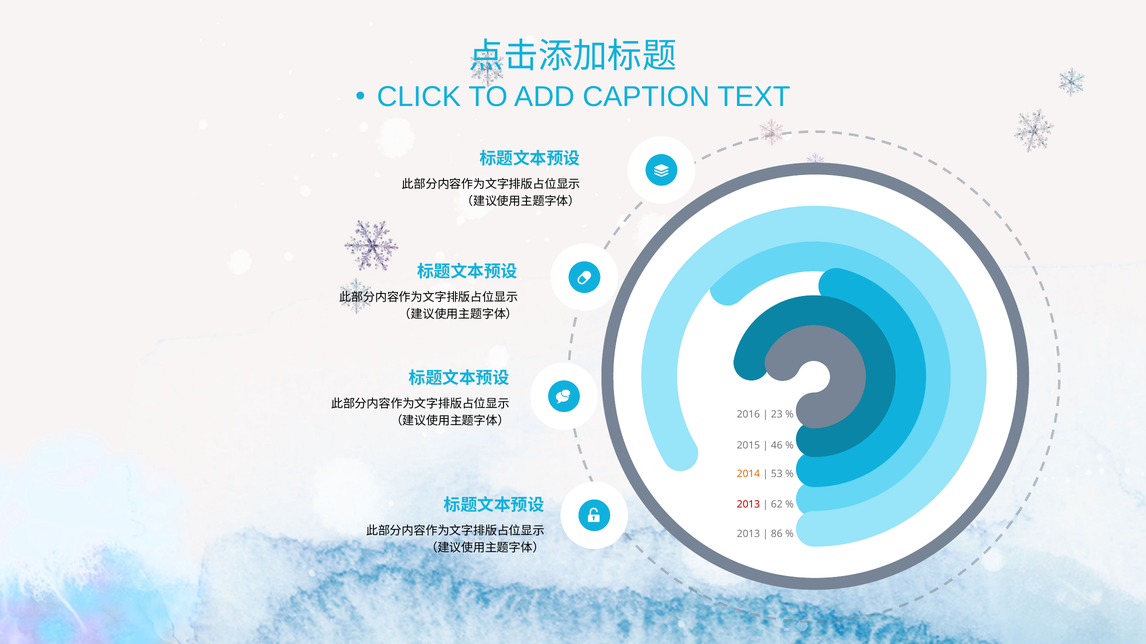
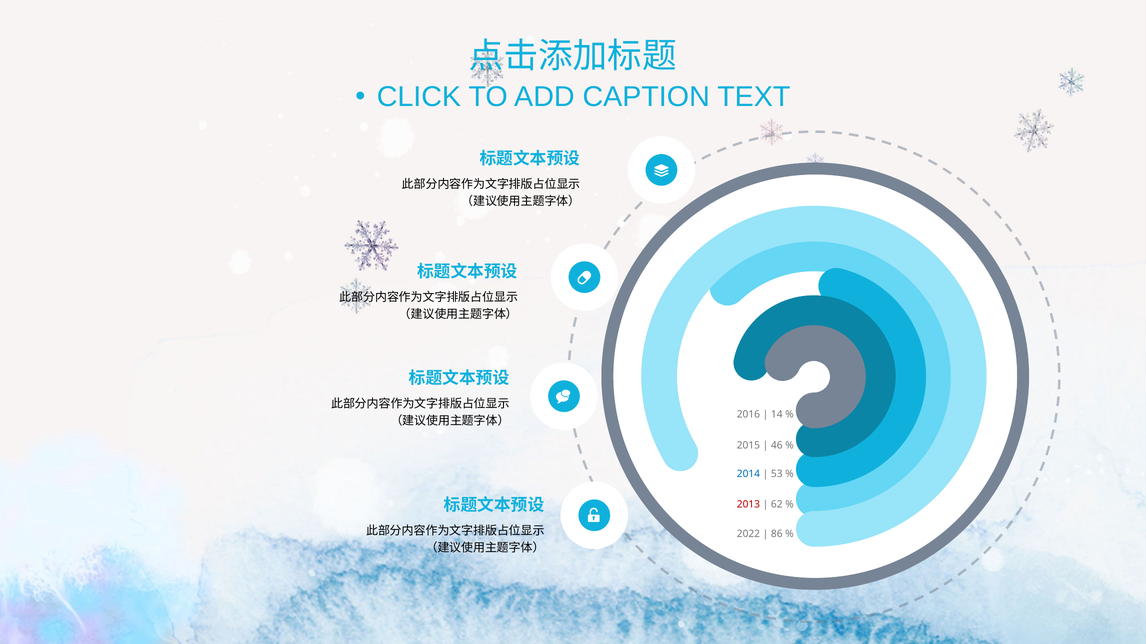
23: 23 -> 14 (777, 415)
2014 colour: orange -> blue (748, 474)
2013: 2013 -> 2022 (748, 534)
